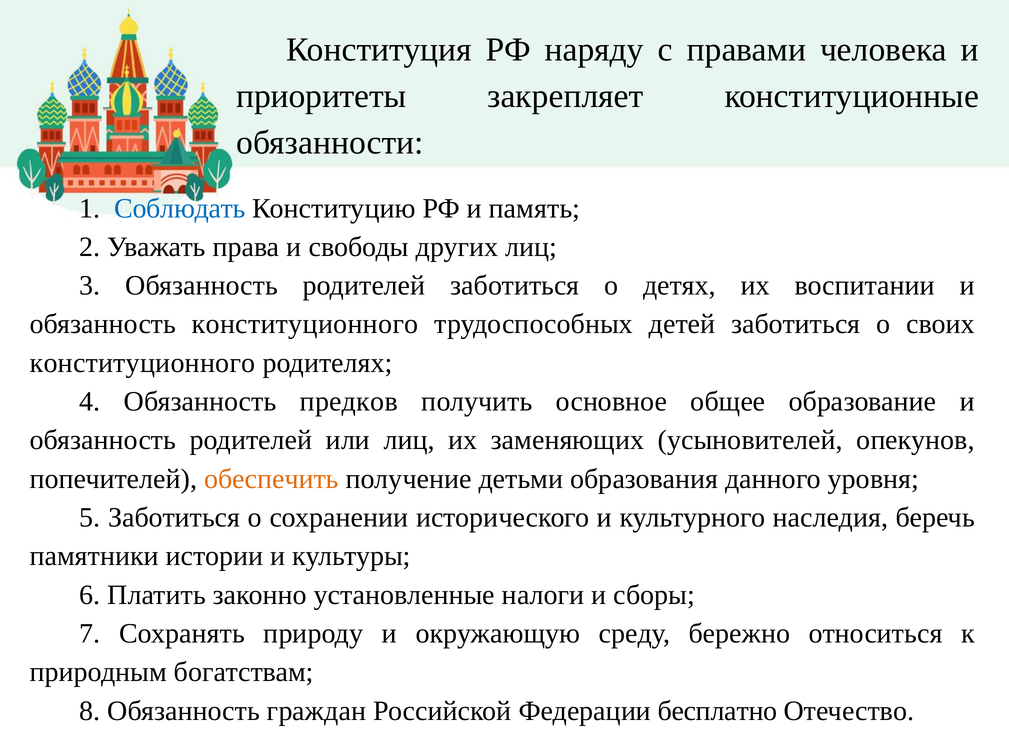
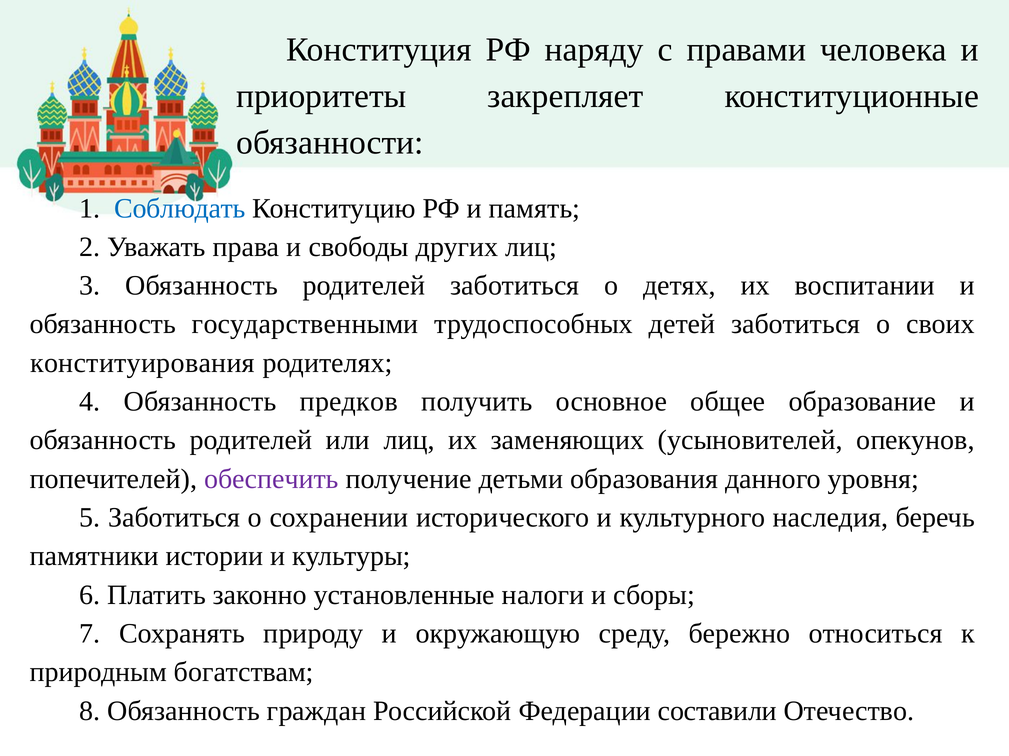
обязанность конституционного: конституционного -> государственными (305, 325)
конституционного: конституционного -> конституирования (142, 363)
обеспечить colour: orange -> purple (271, 479)
бесплатно: бесплатно -> составили (717, 711)
